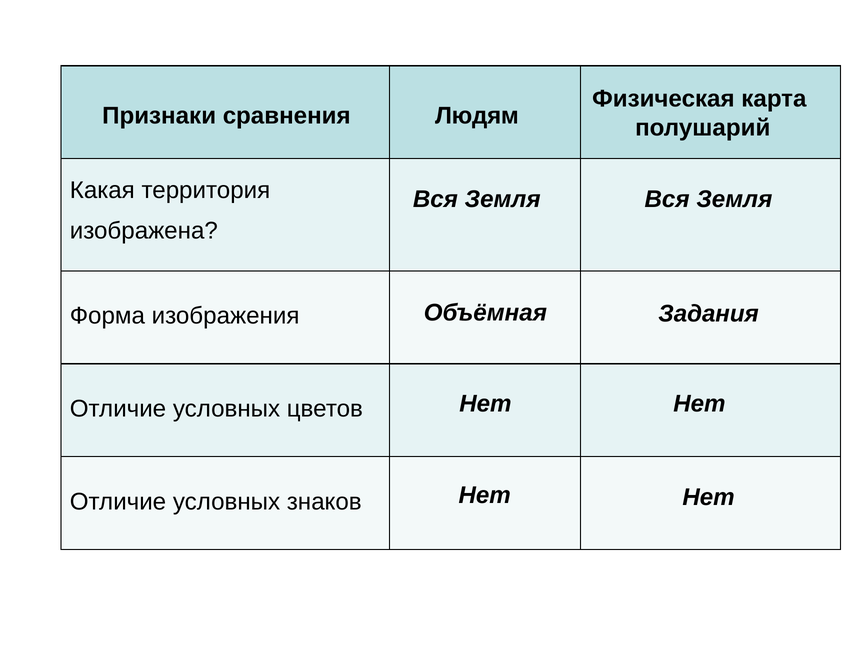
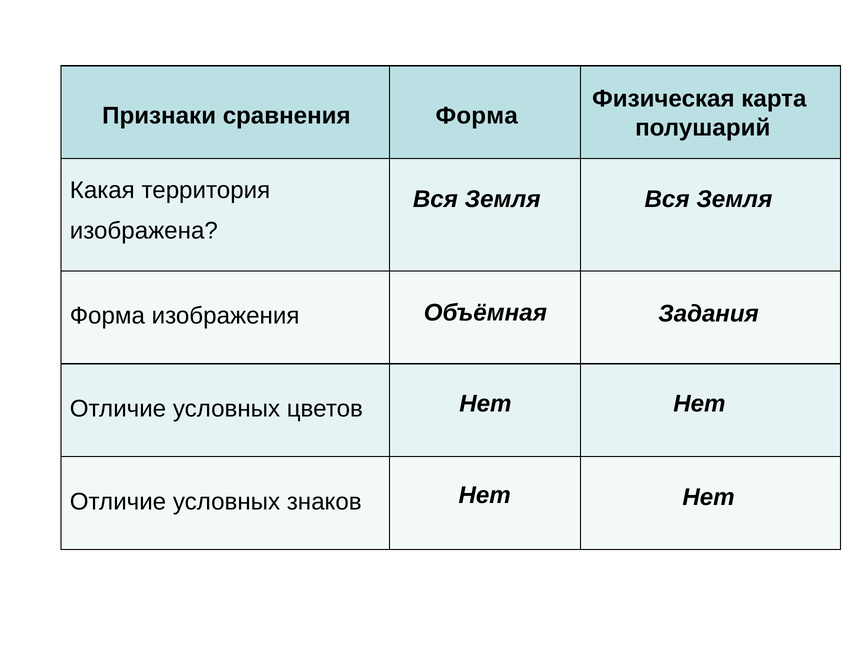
Людям: Людям -> Форма (477, 116)
